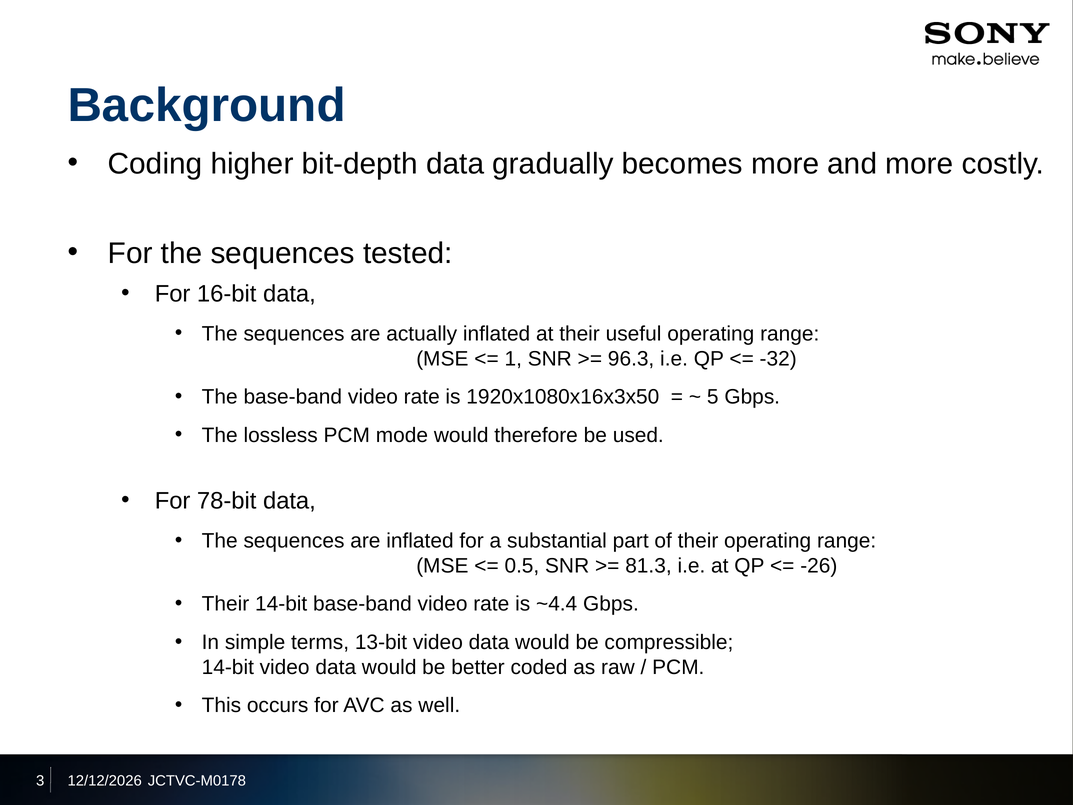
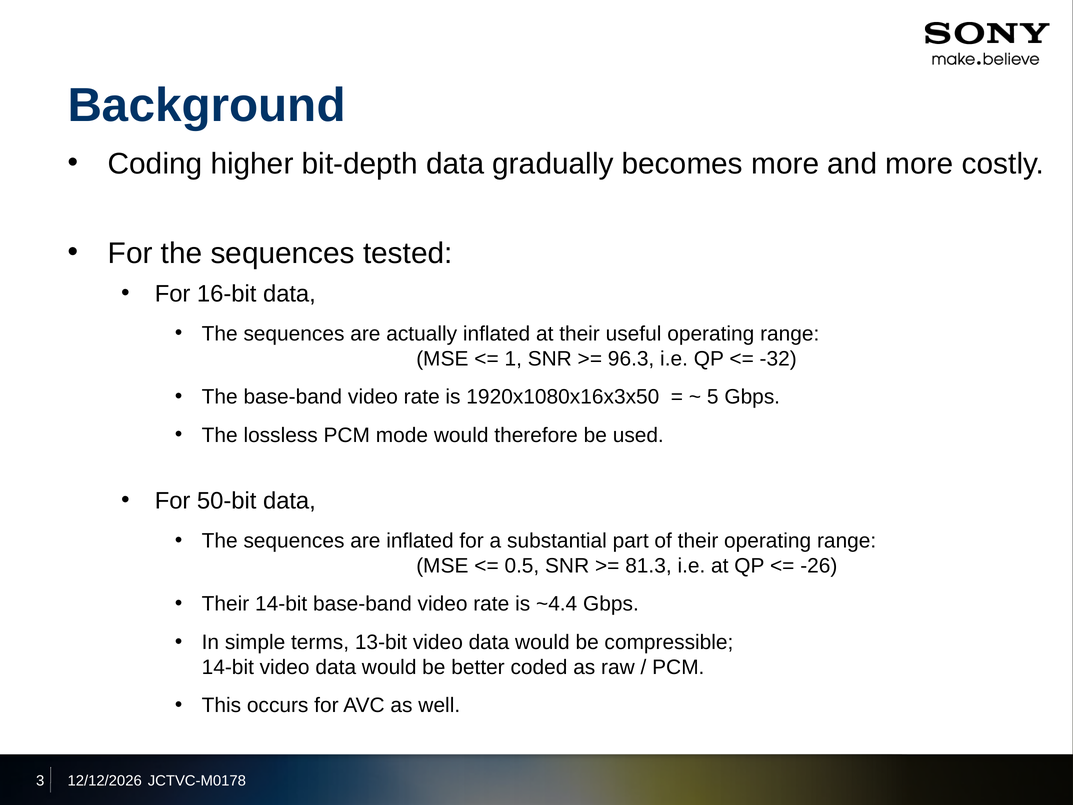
78-bit: 78-bit -> 50-bit (227, 501)
